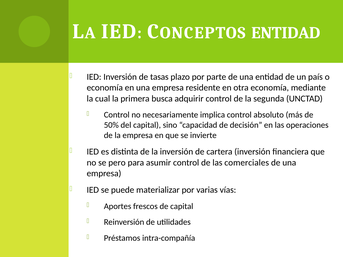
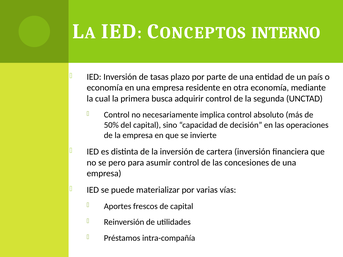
ENTIDAD: ENTIDAD -> INTERNO (286, 33)
comerciales: comerciales -> concesiones (247, 163)
